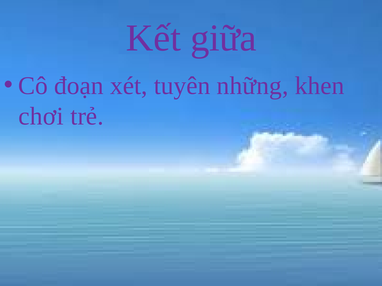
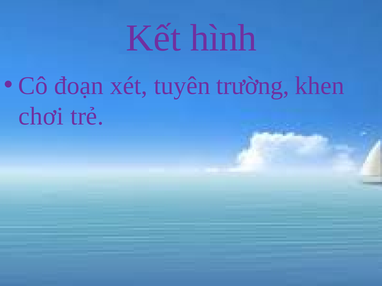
giữa: giữa -> hình (223, 38)
những: những -> trường (253, 86)
